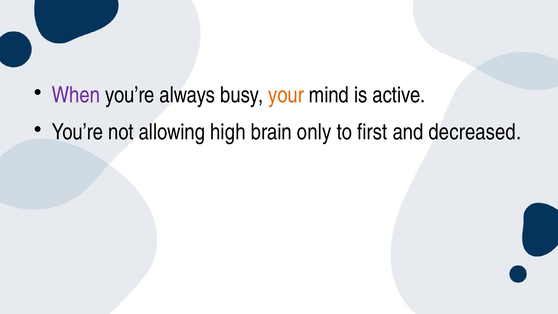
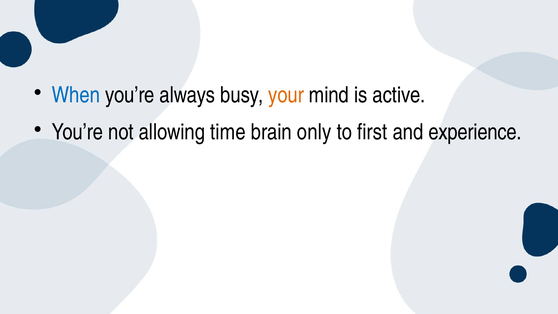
When colour: purple -> blue (76, 95)
high: high -> time (228, 132)
decreased: decreased -> experience (475, 132)
